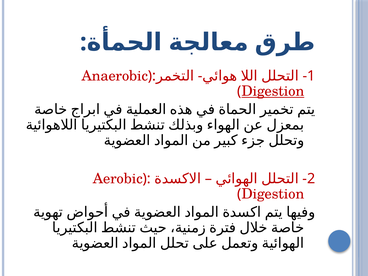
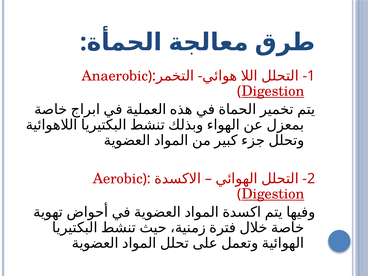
Digestion underline: none -> present (273, 194)
